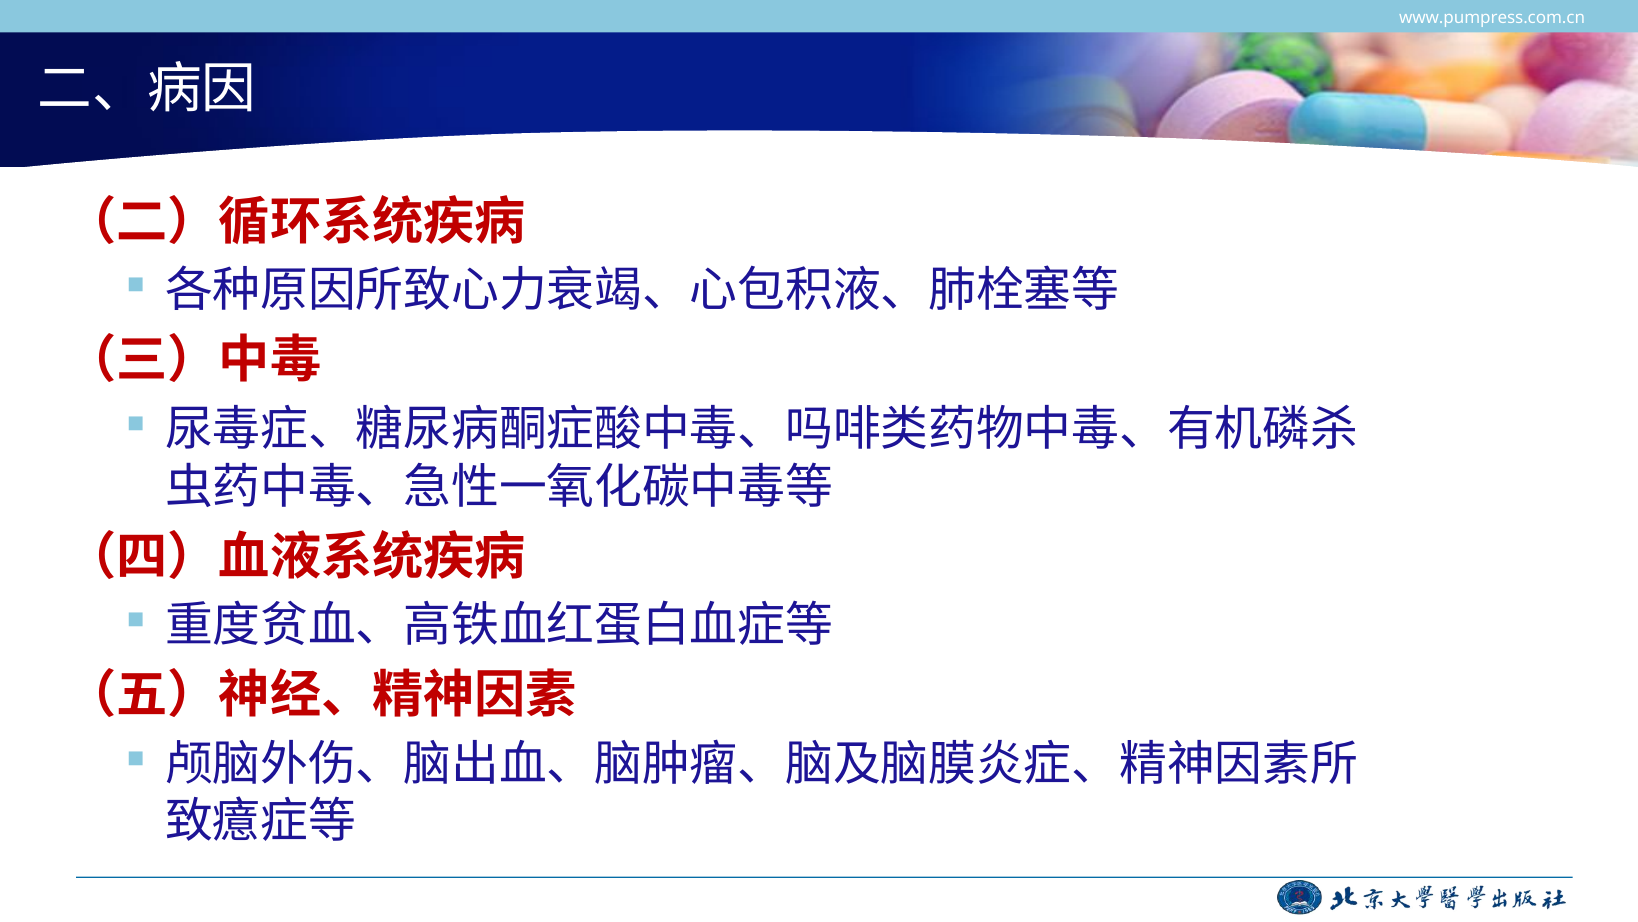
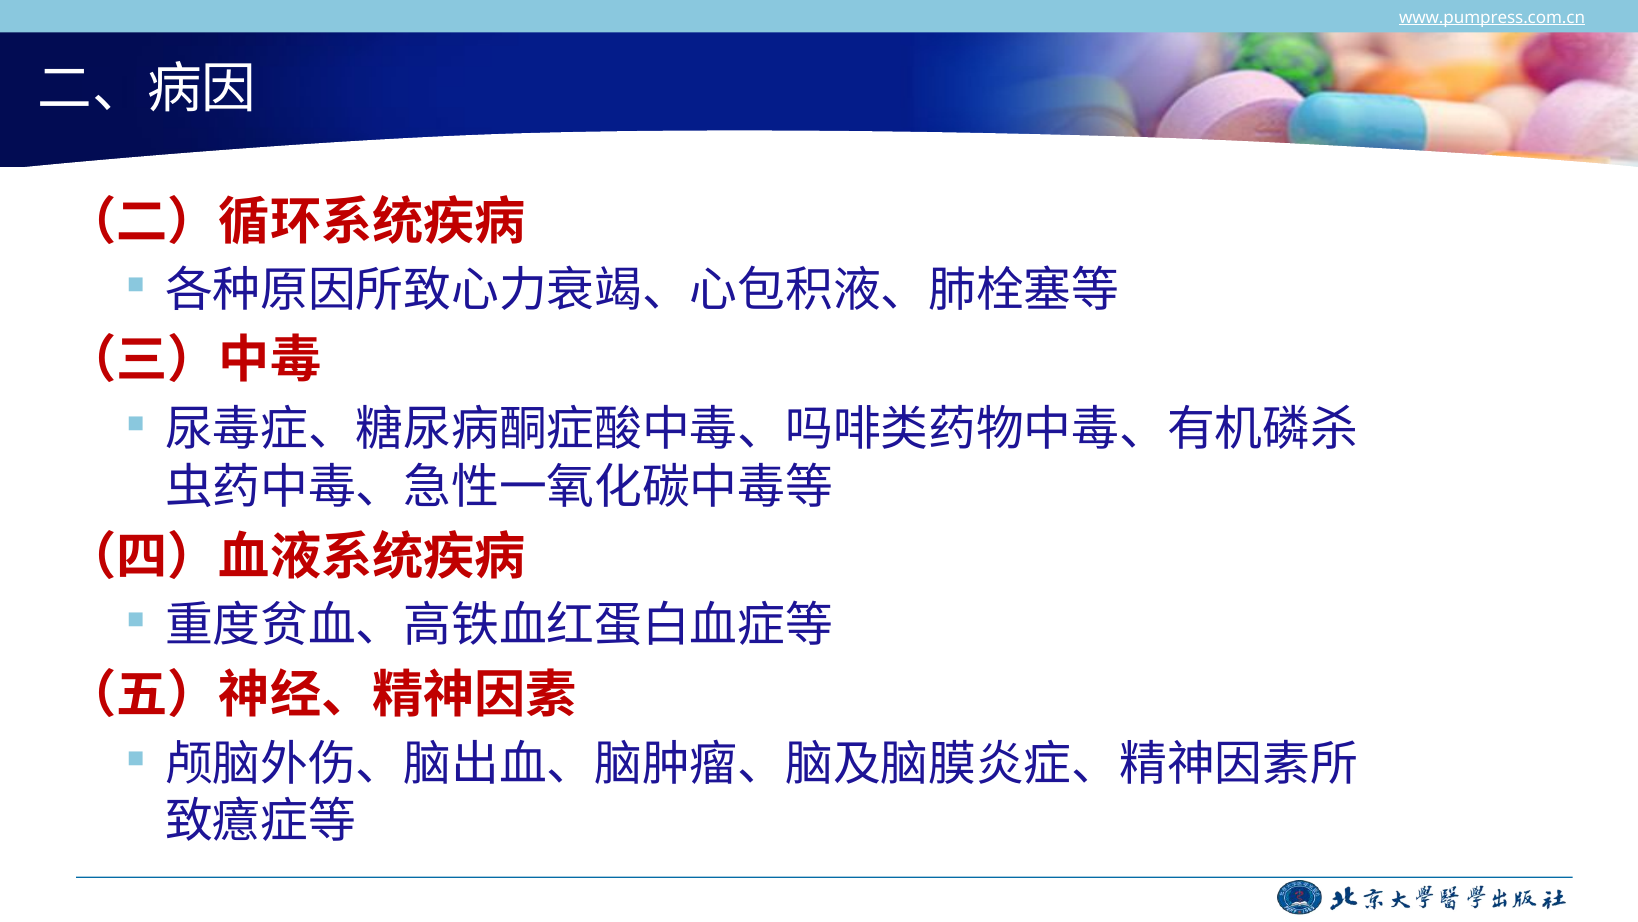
www.pumpress.com.cn underline: none -> present (1492, 18)
